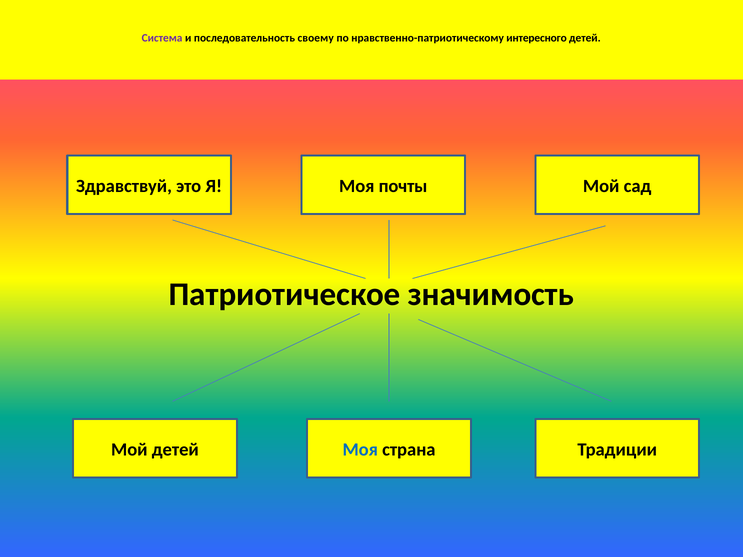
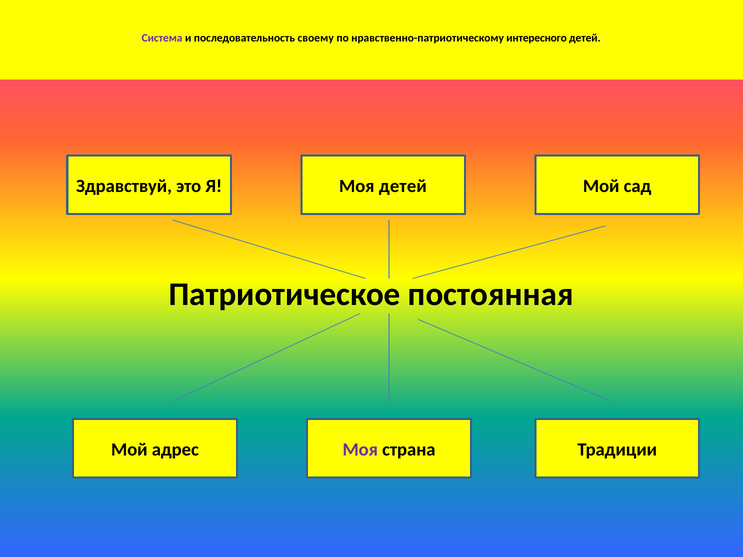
Моя почты: почты -> детей (403, 186)
значимость: значимость -> постоянная (491, 295)
Мой детей: детей -> адрес (175, 450)
Моя colour: blue -> purple (360, 450)
